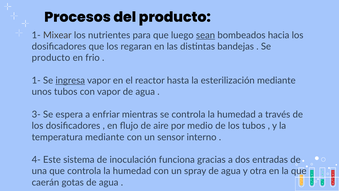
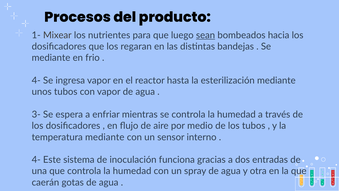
producto: producto -> mediante (51, 58)
1-: 1- -> 4- (36, 80)
ingresa underline: present -> none (70, 80)
